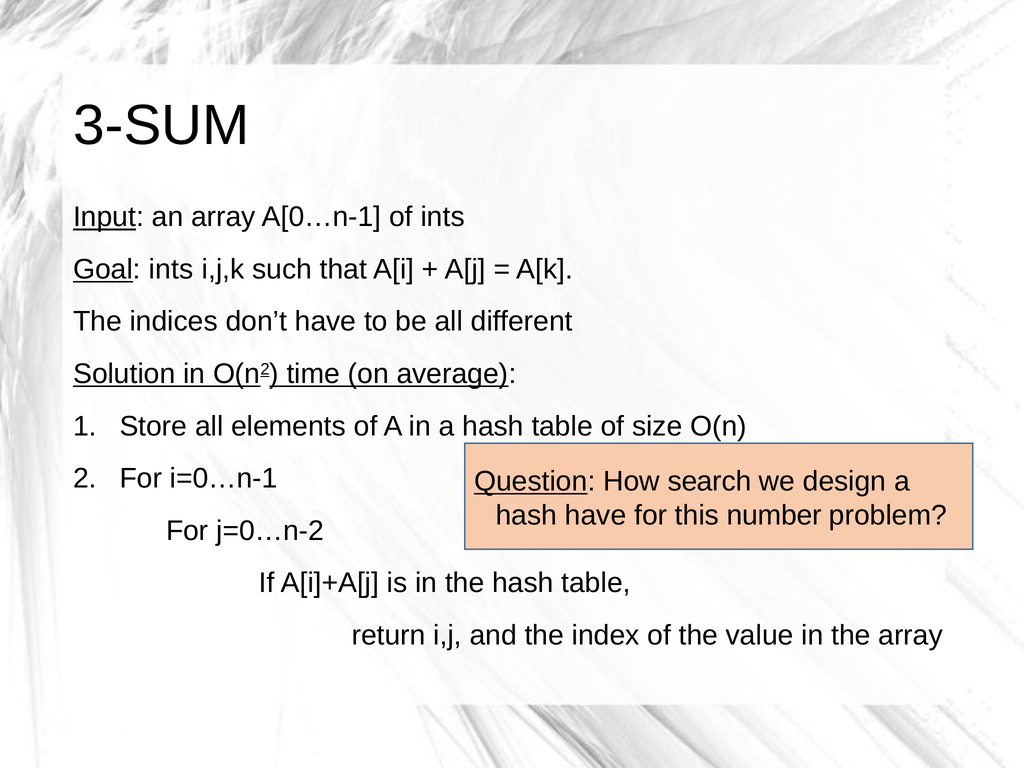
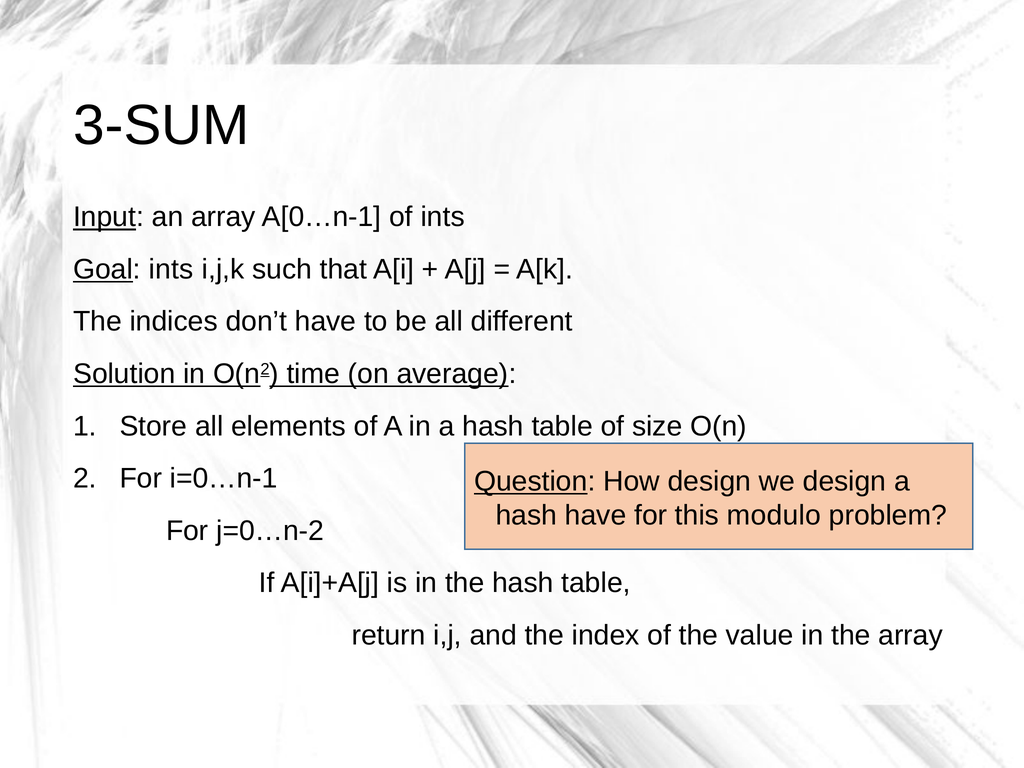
How search: search -> design (709, 481)
number: number -> modulo (774, 515)
